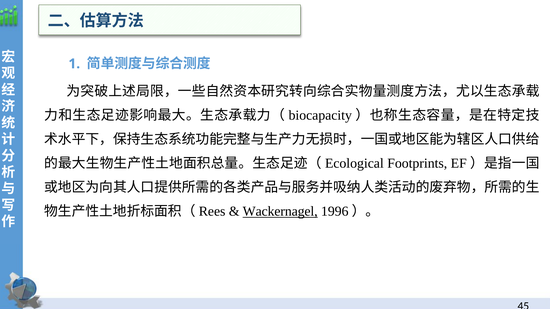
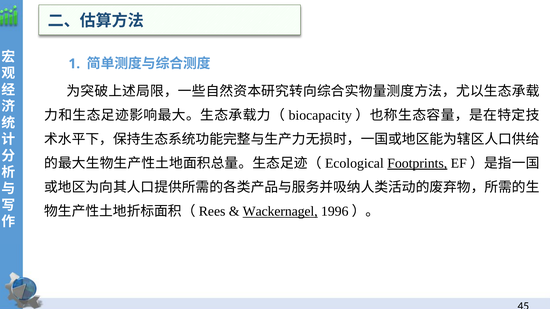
Footprints underline: none -> present (417, 164)
